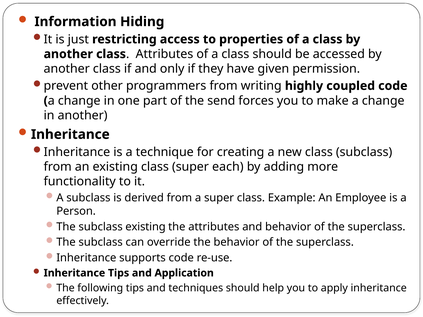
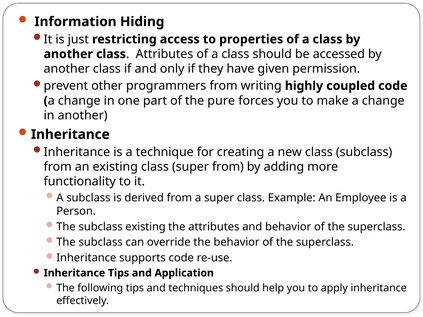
send: send -> pure (221, 101)
super each: each -> from (228, 167)
